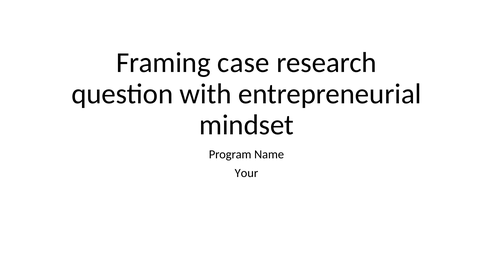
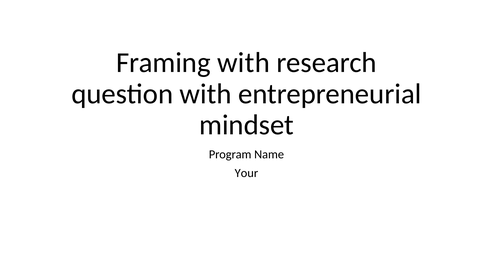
Framing case: case -> with (243, 63)
